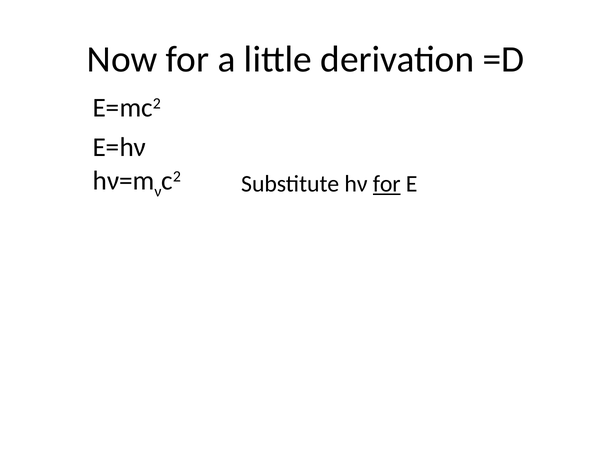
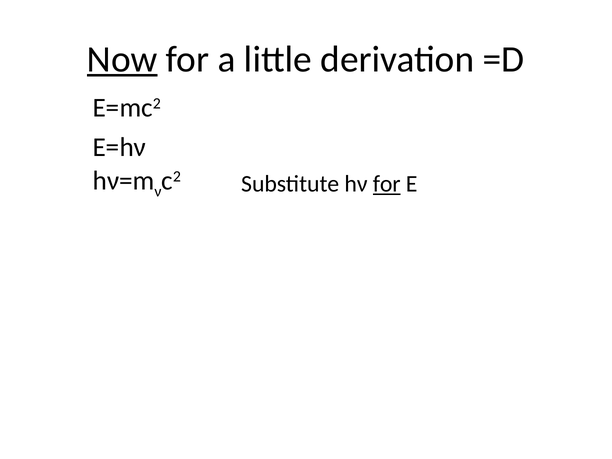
Now underline: none -> present (122, 59)
